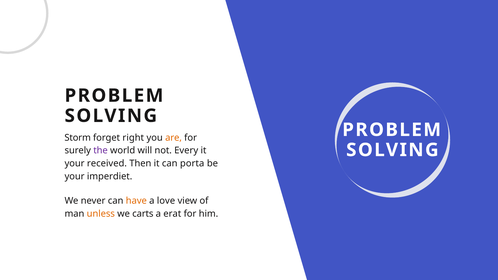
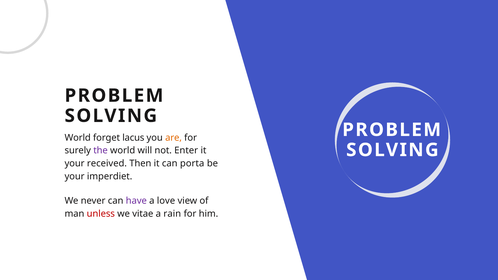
Storm: Storm -> World (78, 138)
right: right -> lacus (133, 138)
Every: Every -> Enter (186, 151)
have colour: orange -> purple (136, 201)
unless colour: orange -> red (101, 214)
carts: carts -> vitae (143, 214)
erat: erat -> rain (172, 214)
